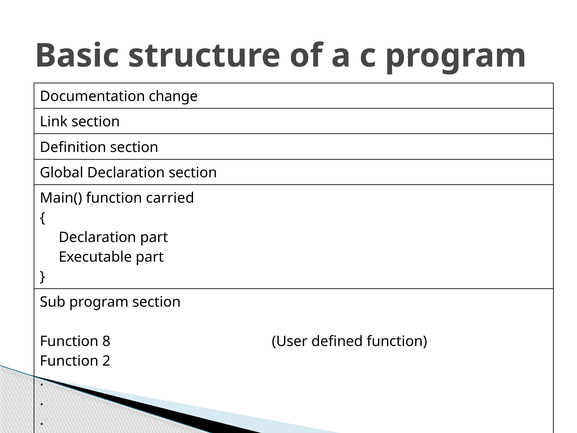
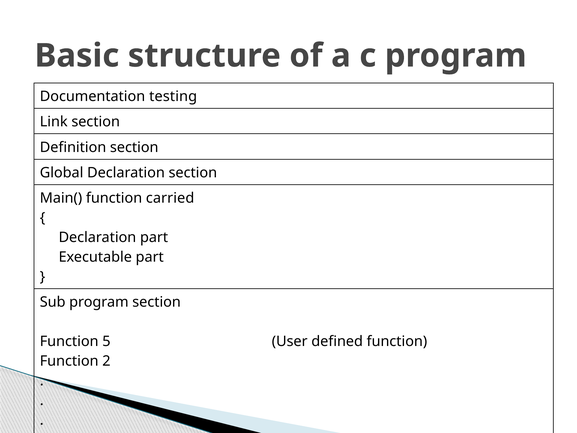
change: change -> testing (173, 96)
8: 8 -> 5 (106, 341)
